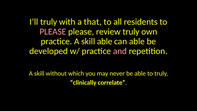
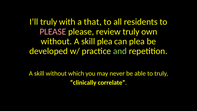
practice: practice -> without (56, 41)
skill able: able -> plea (105, 41)
can able: able -> plea (137, 41)
and colour: pink -> light green (120, 51)
